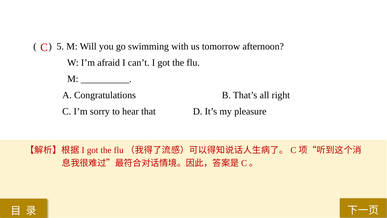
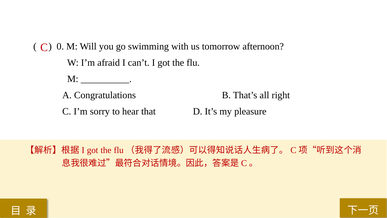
5: 5 -> 0 (60, 46)
